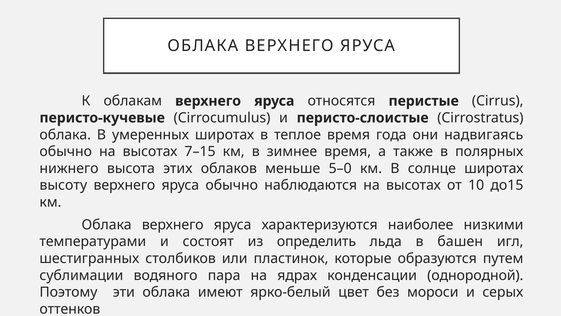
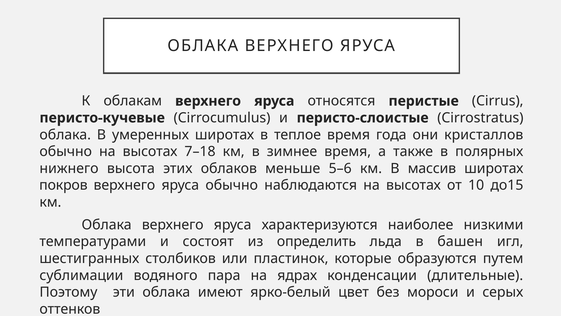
надвигаясь: надвигаясь -> кристаллов (484, 135)
7–15: 7–15 -> 7–18 (200, 151)
5–0: 5–0 -> 5–6 (340, 168)
солнце: солнце -> массив (432, 168)
высоту: высоту -> покров (63, 185)
однородной: однородной -> длительные (475, 275)
